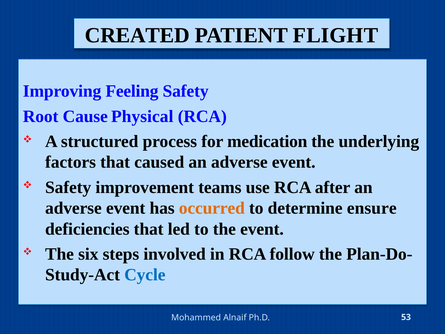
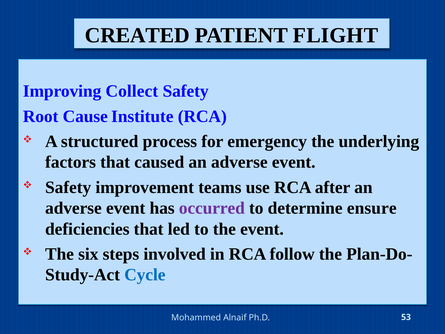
Feeling: Feeling -> Collect (132, 91)
Physical: Physical -> Institute (142, 116)
medication: medication -> emergency (267, 141)
occurred colour: orange -> purple (212, 208)
